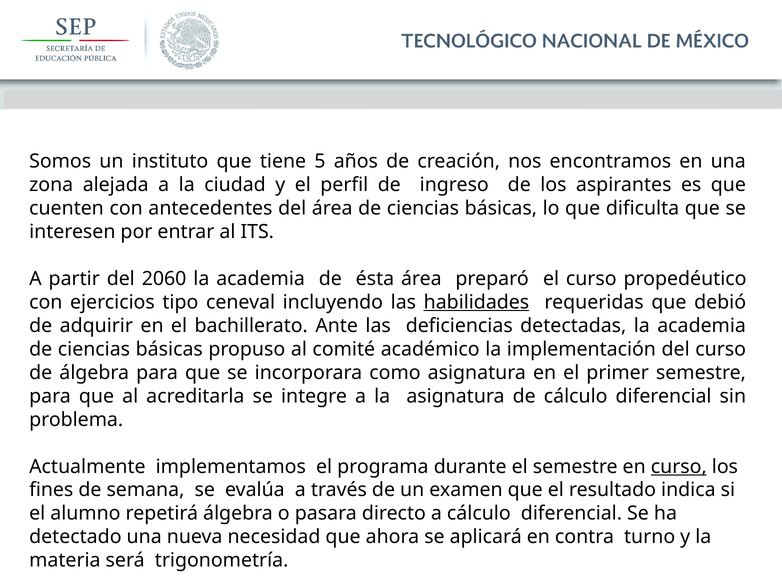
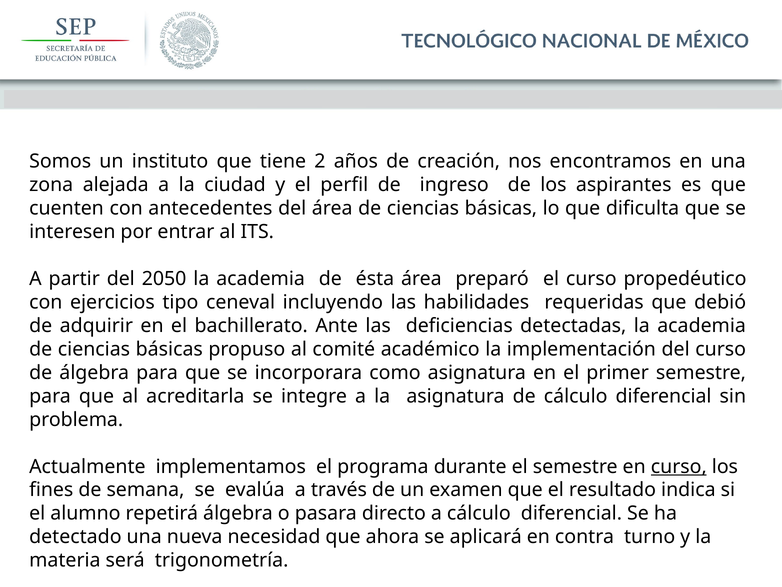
5: 5 -> 2 (320, 161)
2060: 2060 -> 2050 (164, 278)
habilidades underline: present -> none (476, 302)
